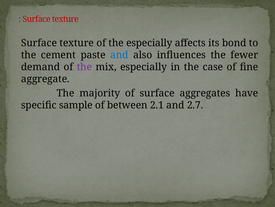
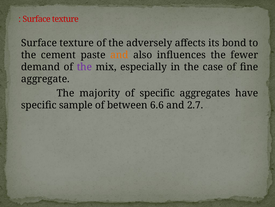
the especially: especially -> adversely (149, 43)
and colour: blue -> orange (119, 55)
of surface: surface -> specific (157, 93)
2.1: 2.1 -> 6.6 (157, 105)
